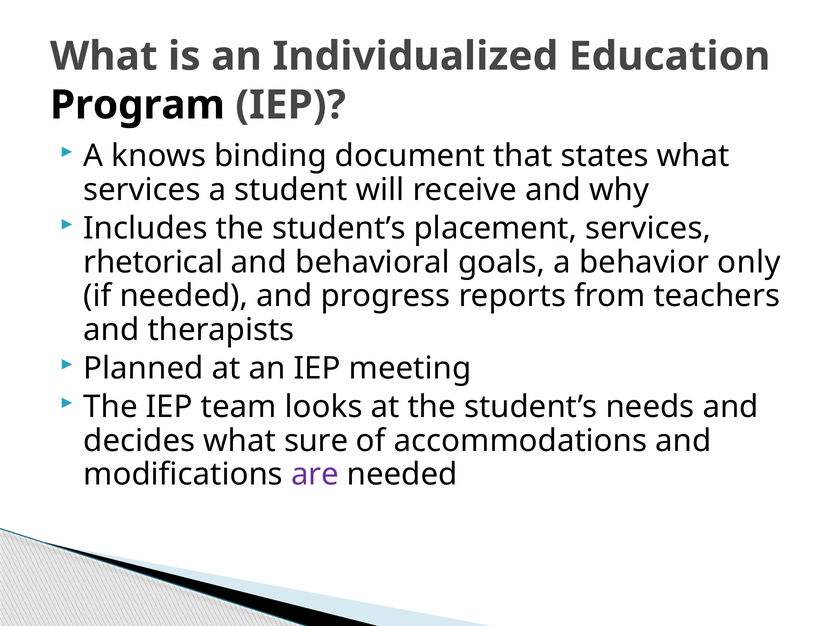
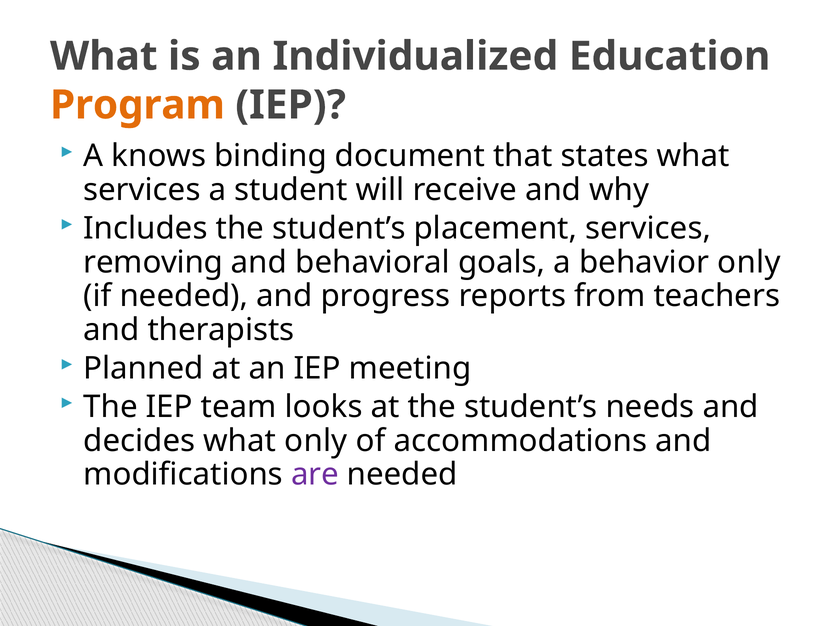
Program colour: black -> orange (137, 105)
rhetorical: rhetorical -> removing (153, 262)
what sure: sure -> only (316, 441)
